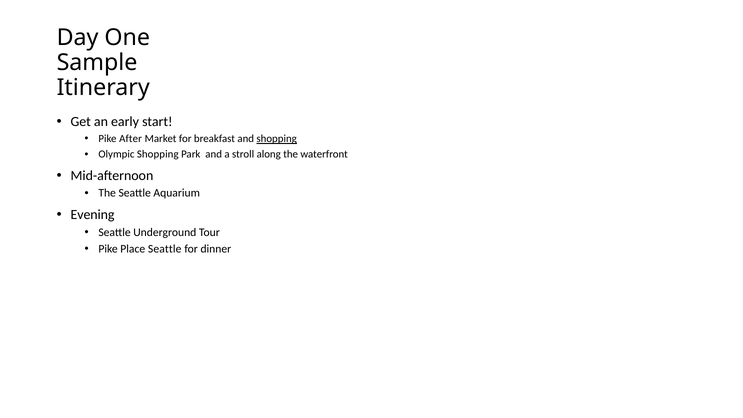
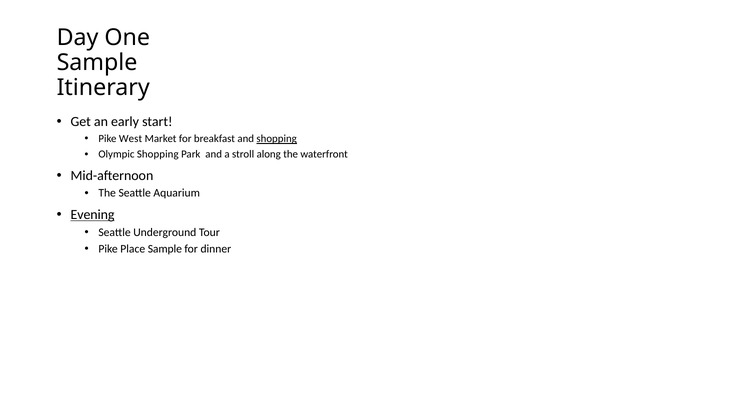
After: After -> West (131, 139)
Evening underline: none -> present (93, 215)
Place Seattle: Seattle -> Sample (165, 249)
